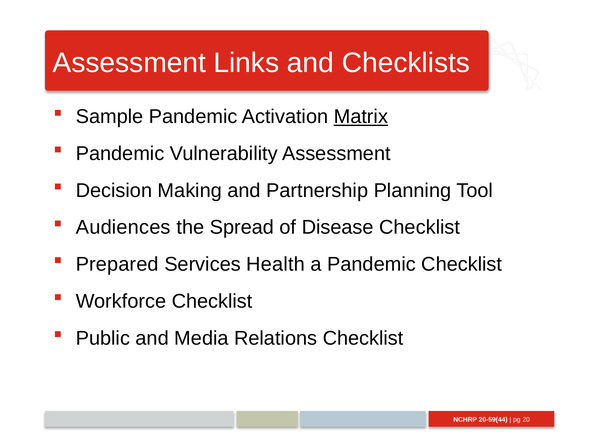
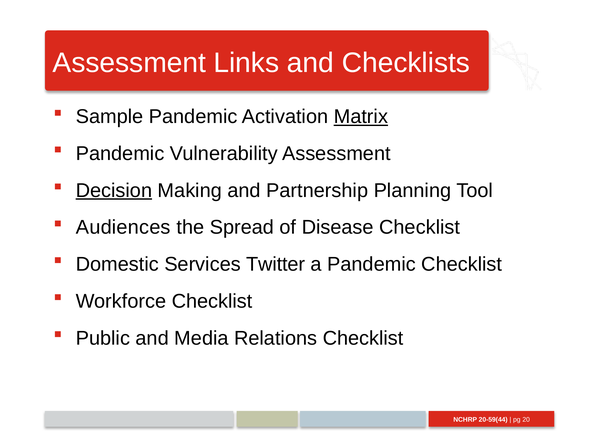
Decision underline: none -> present (114, 191)
Prepared: Prepared -> Domestic (117, 265)
Health: Health -> Twitter (276, 265)
